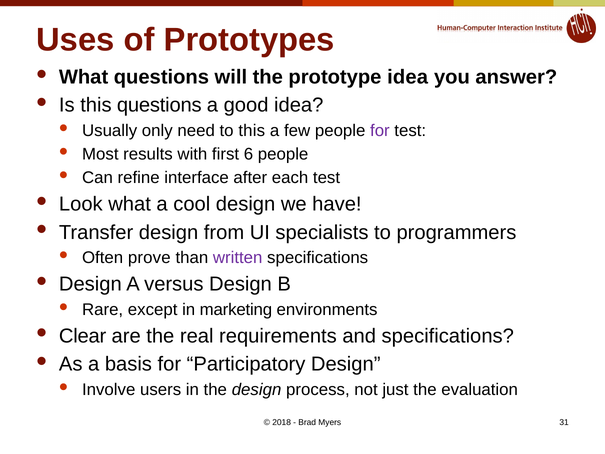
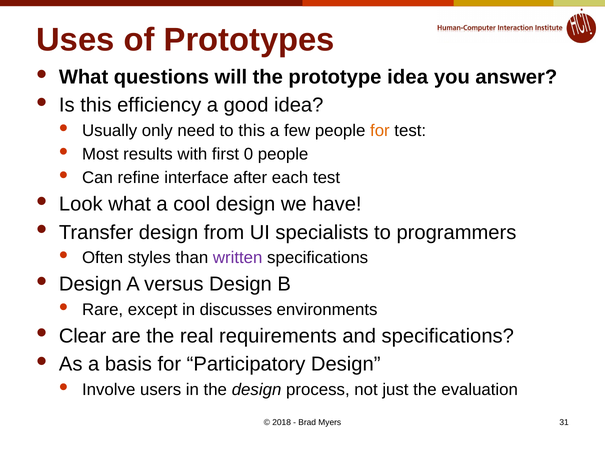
this questions: questions -> efficiency (159, 105)
for colour: purple -> orange (380, 131)
6: 6 -> 0 (249, 154)
prove: prove -> styles (149, 258)
marketing: marketing -> discusses (236, 309)
